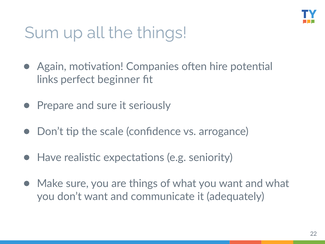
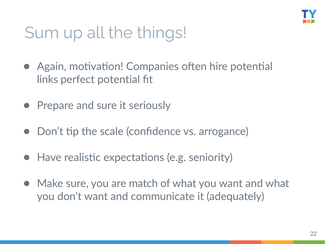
perfect beginner: beginner -> potential (119, 79)
are things: things -> match (143, 183)
